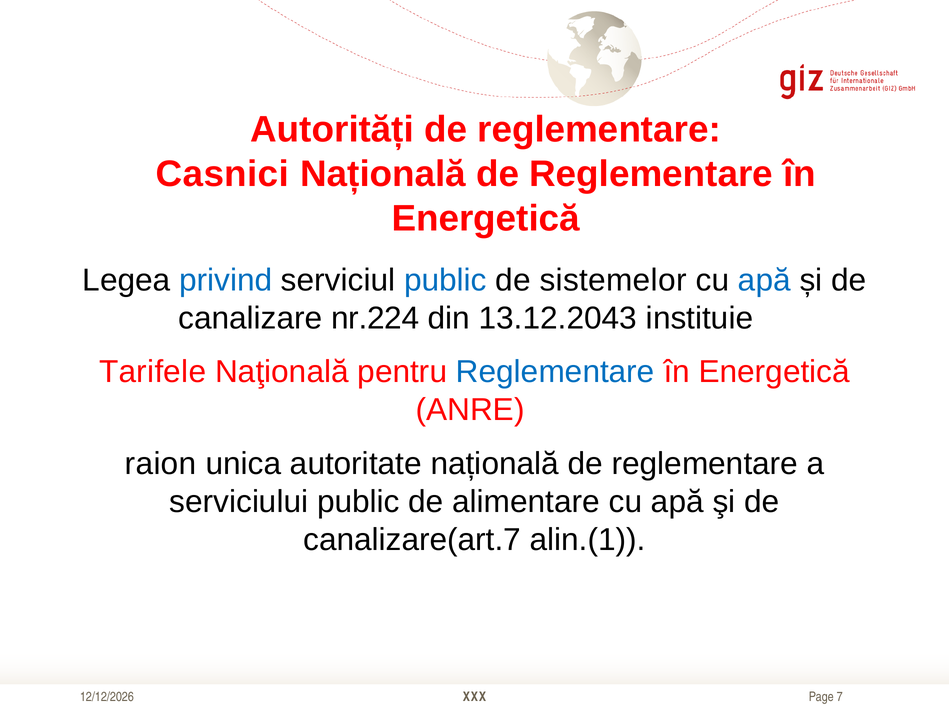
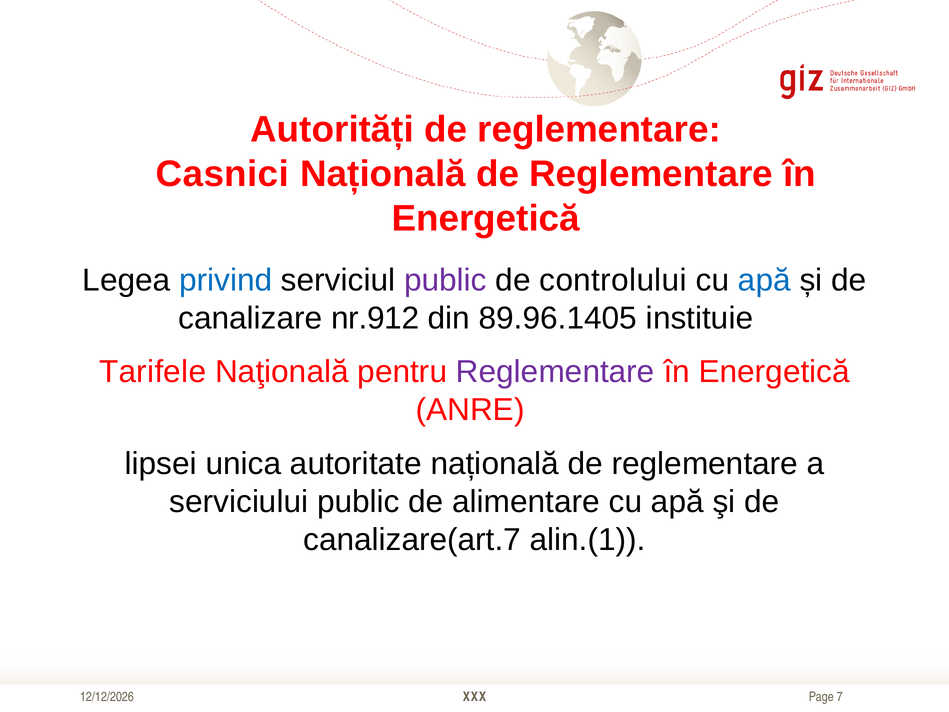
public colour: blue -> purple (445, 280)
sistemelor: sistemelor -> controlului (613, 280)
nr.224: nr.224 -> nr.912 (375, 318)
13.12.2043: 13.12.2043 -> 89.96.1405 (558, 318)
Reglementare colour: blue -> purple (555, 372)
raion: raion -> lipsei (161, 463)
